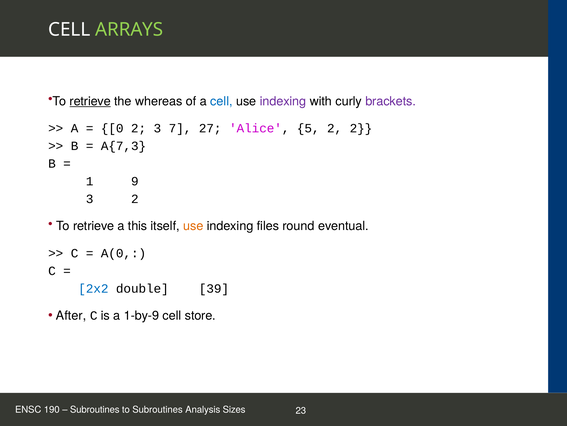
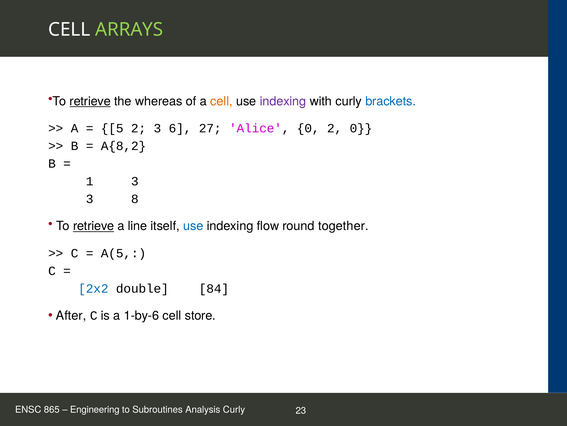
cell colour: blue -> orange (221, 101)
brackets colour: purple -> blue (391, 101)
0: 0 -> 5 (112, 128)
7: 7 -> 6 (180, 128)
Alice 5: 5 -> 0 (308, 128)
2 2: 2 -> 0 (361, 128)
A{7,3: A{7,3 -> A{8,2 (123, 146)
1 9: 9 -> 3 (135, 181)
3 2: 2 -> 8 (135, 199)
retrieve underline: none -> present (94, 226)
this: this -> line (138, 226)
use colour: orange -> blue (193, 226)
files: files -> flow (268, 226)
eventual: eventual -> together (343, 226)
A(0: A(0 -> A(5 (123, 253)
39: 39 -> 84 (214, 288)
1-by-9: 1-by-9 -> 1-by-6 (141, 315)
190: 190 -> 865 (52, 409)
Subroutines: Subroutines -> Engineering (95, 409)
Analysis Sizes: Sizes -> Curly (234, 409)
